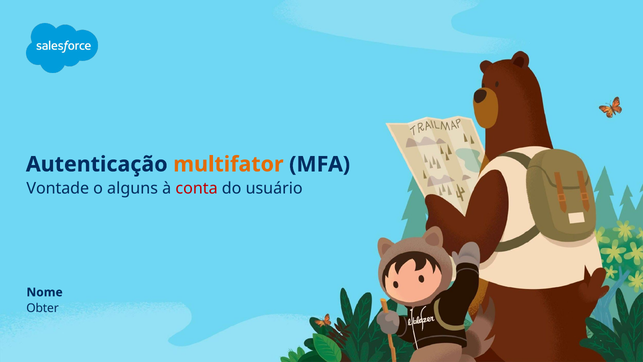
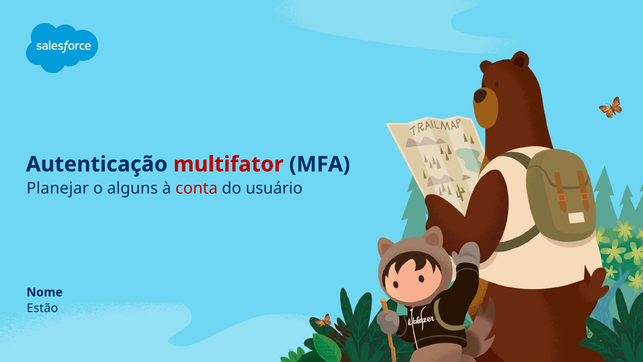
multifator colour: orange -> red (228, 164)
Vontade: Vontade -> Planejar (58, 189)
Obter: Obter -> Estão (42, 308)
